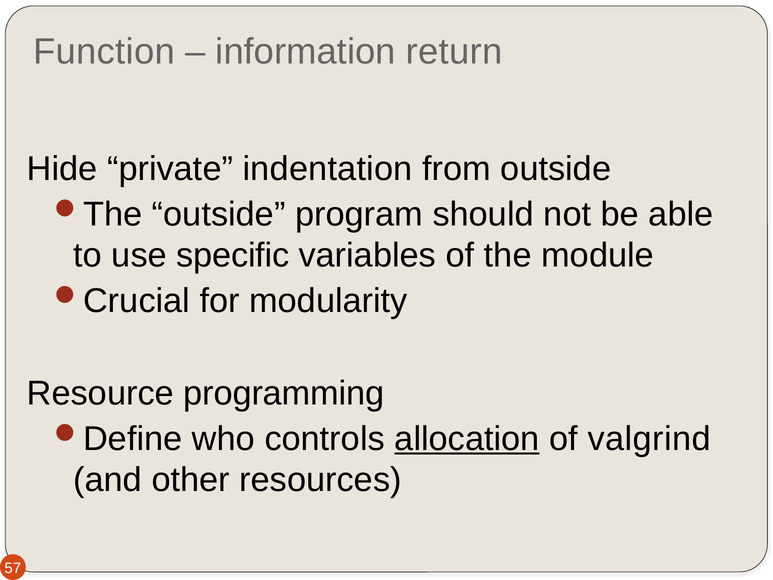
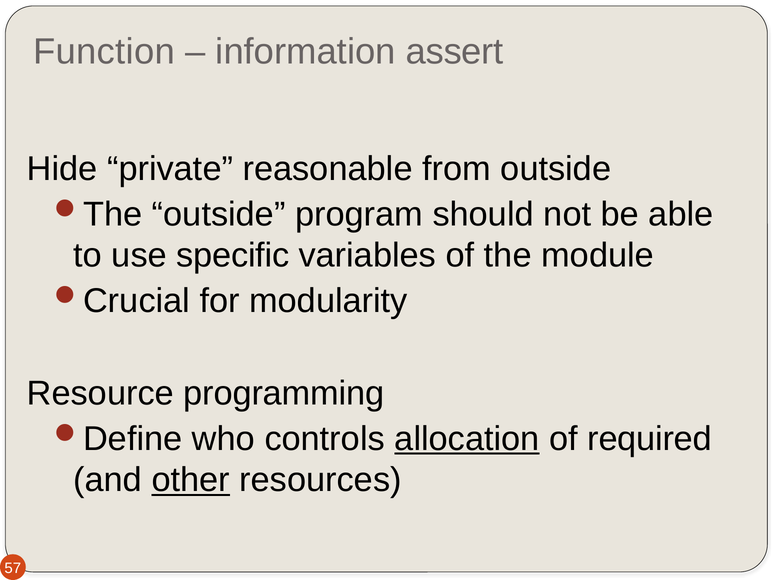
return: return -> assert (454, 51)
indentation: indentation -> reasonable (328, 169)
valgrind: valgrind -> required (650, 439)
other underline: none -> present (191, 480)
